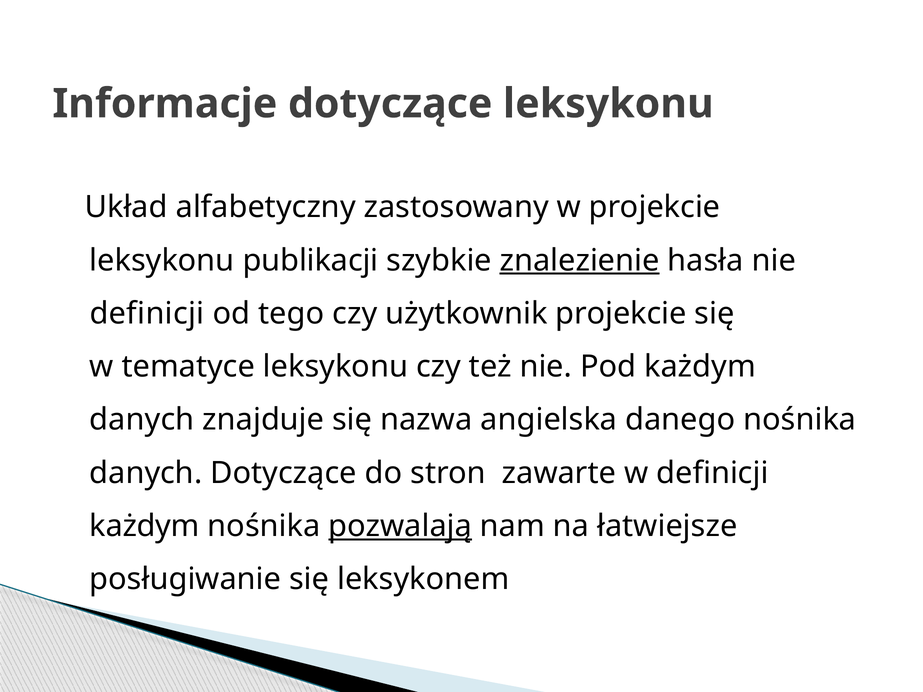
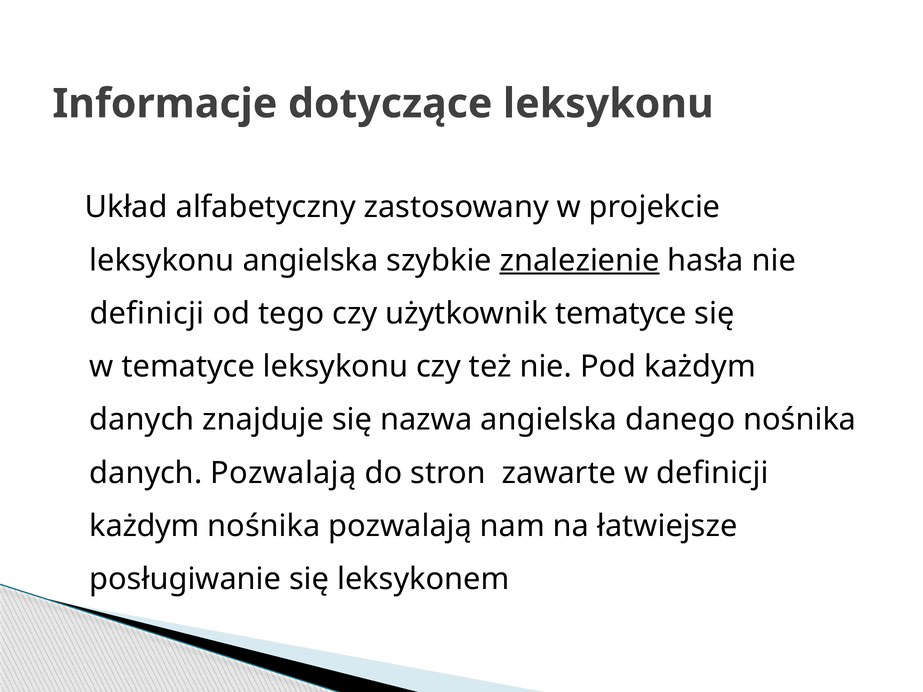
leksykonu publikacji: publikacji -> angielska (310, 260)
użytkownik projekcie: projekcie -> tematyce (621, 314)
danych Dotyczące: Dotyczące -> Pozwalają (283, 473)
pozwalają underline: present -> none (400, 526)
